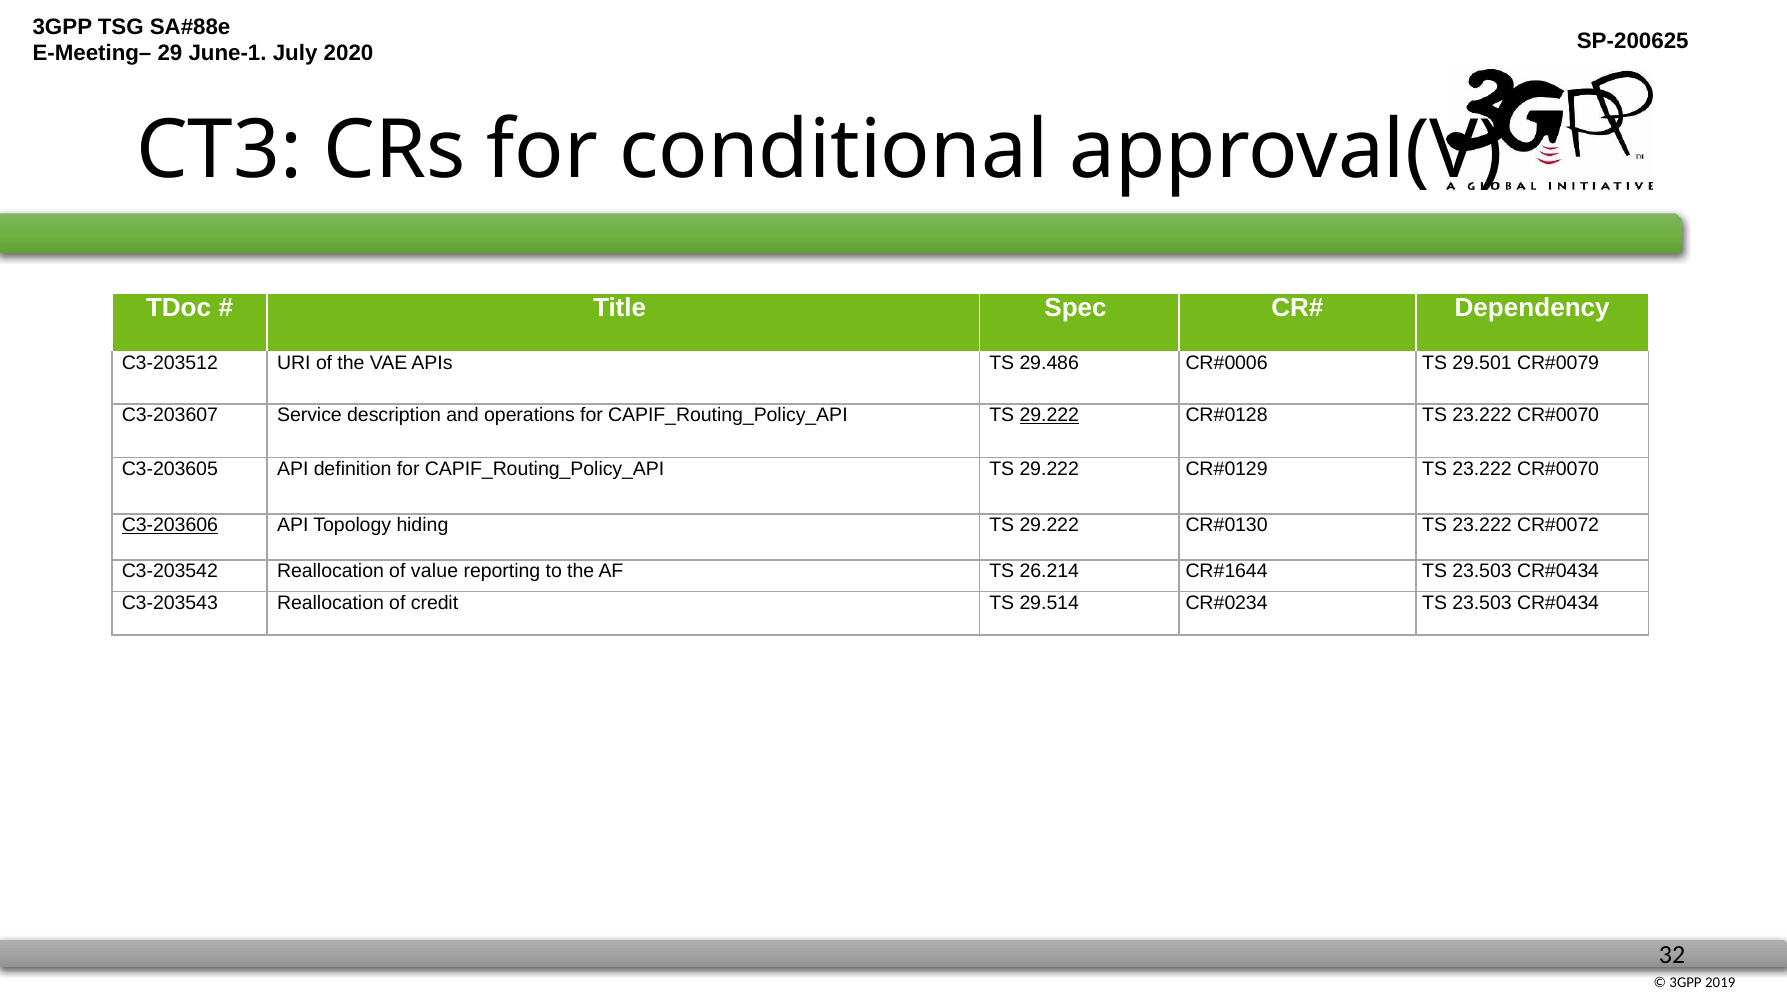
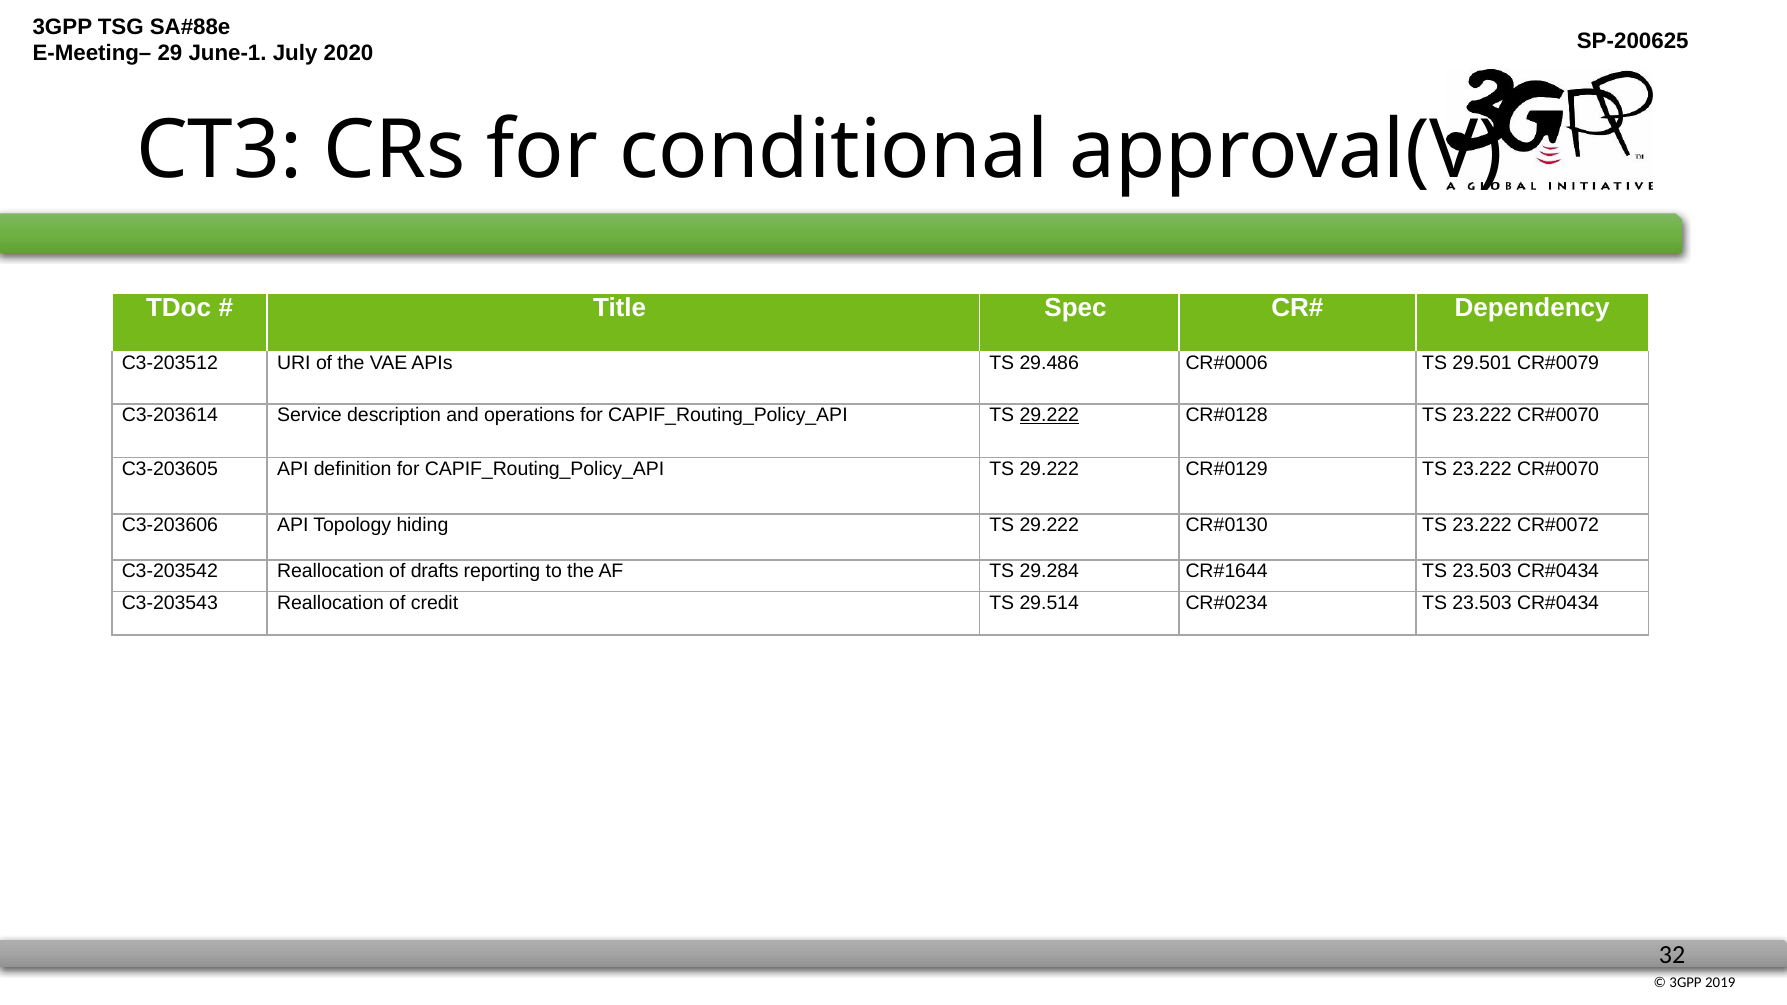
C3-203607: C3-203607 -> C3-203614 (170, 415)
C3-203606 underline: present -> none (170, 525)
value: value -> drafts (435, 571)
26.214: 26.214 -> 29.284 (1049, 571)
